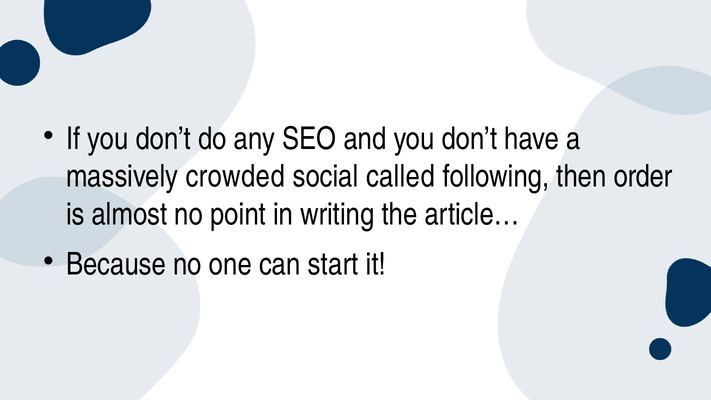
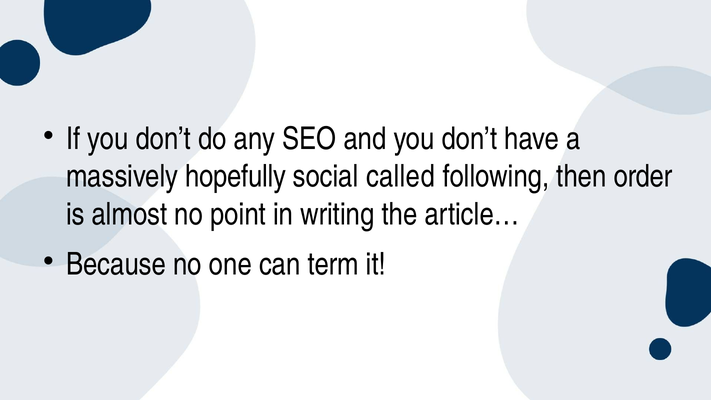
crowded: crowded -> hopefully (236, 177)
start: start -> term (333, 265)
